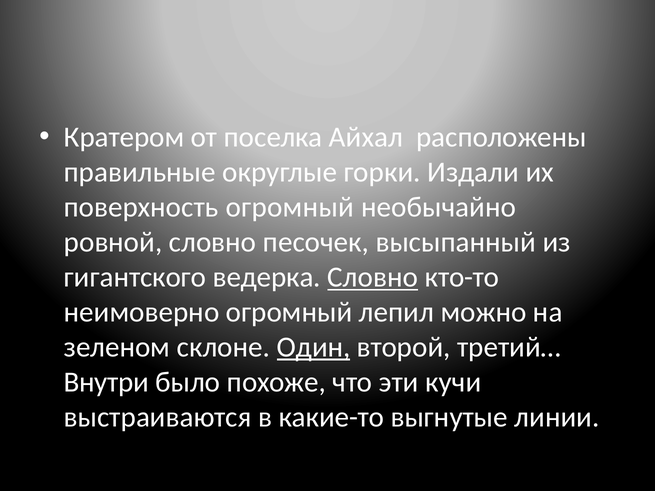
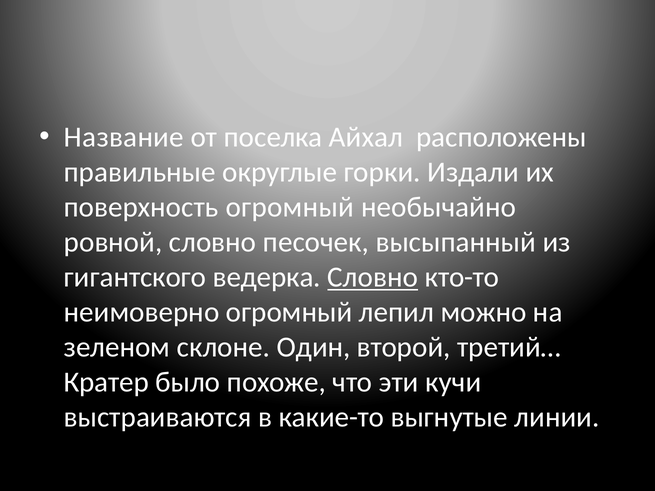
Кратером: Кратером -> Название (124, 137)
Один underline: present -> none (314, 347)
Внутри: Внутри -> Кратер (106, 382)
